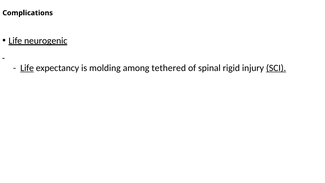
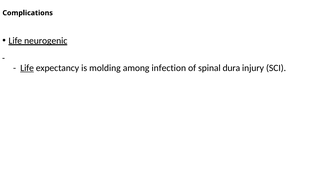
tethered: tethered -> infection (169, 68)
rigid: rigid -> dura (231, 68)
SCI underline: present -> none (276, 68)
